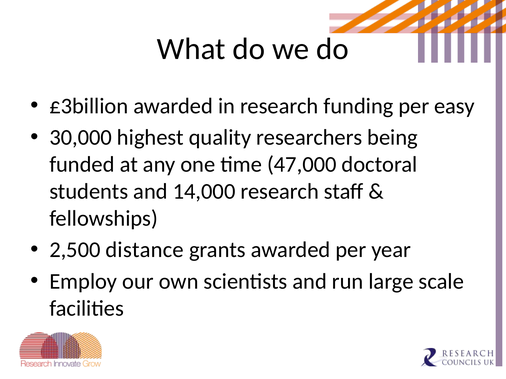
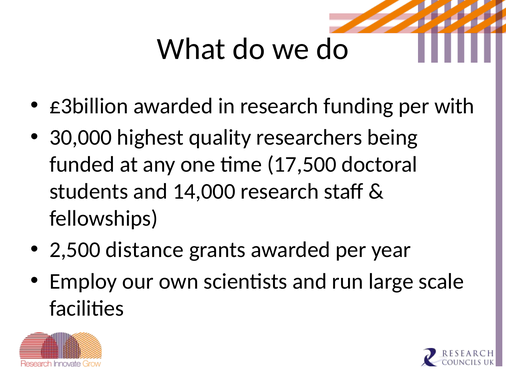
easy: easy -> with (454, 106)
47,000: 47,000 -> 17,500 (302, 165)
